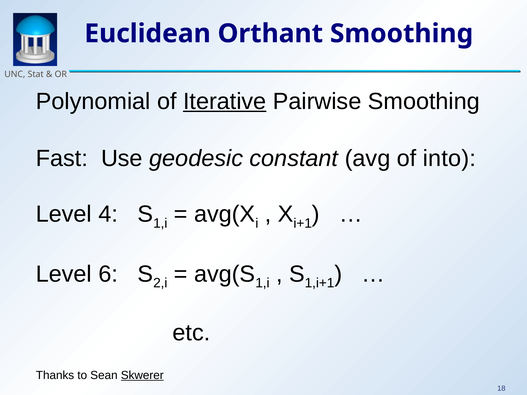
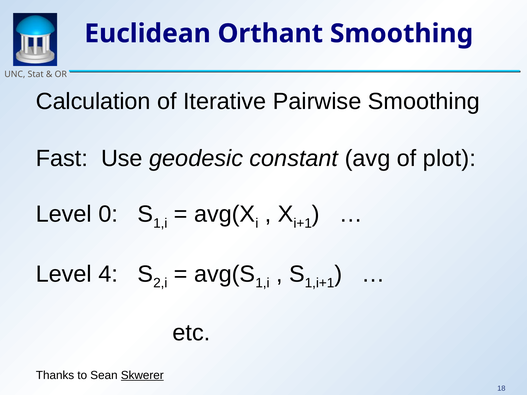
Polynomial: Polynomial -> Calculation (93, 101)
Iterative underline: present -> none (225, 101)
into: into -> plot (449, 158)
4: 4 -> 0 (108, 214)
6: 6 -> 4 (108, 274)
